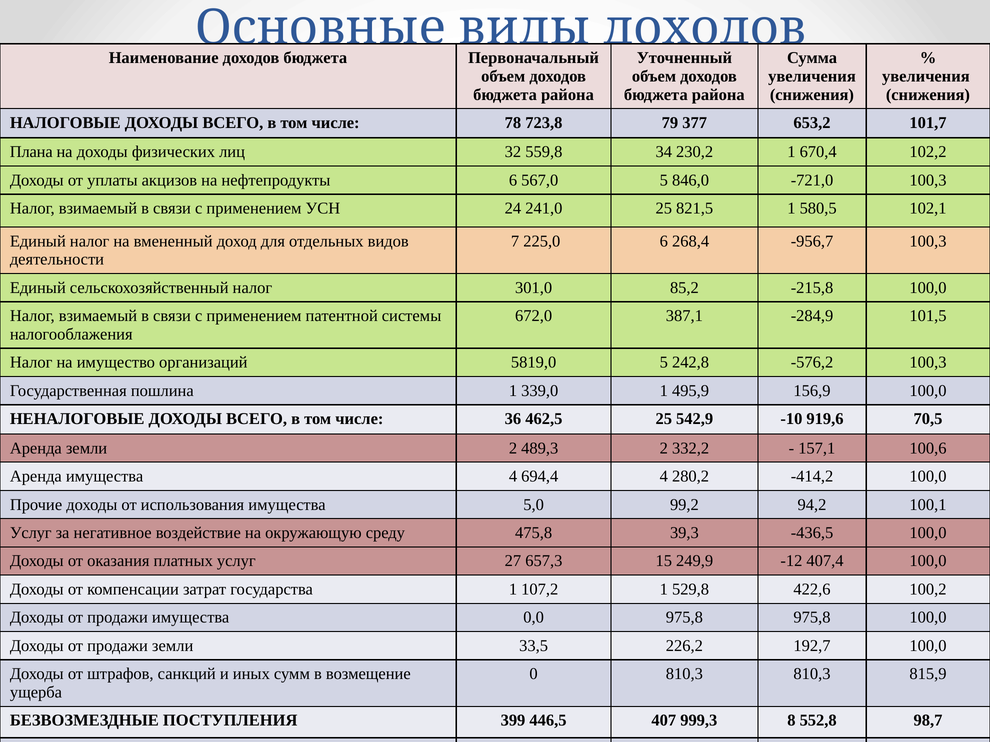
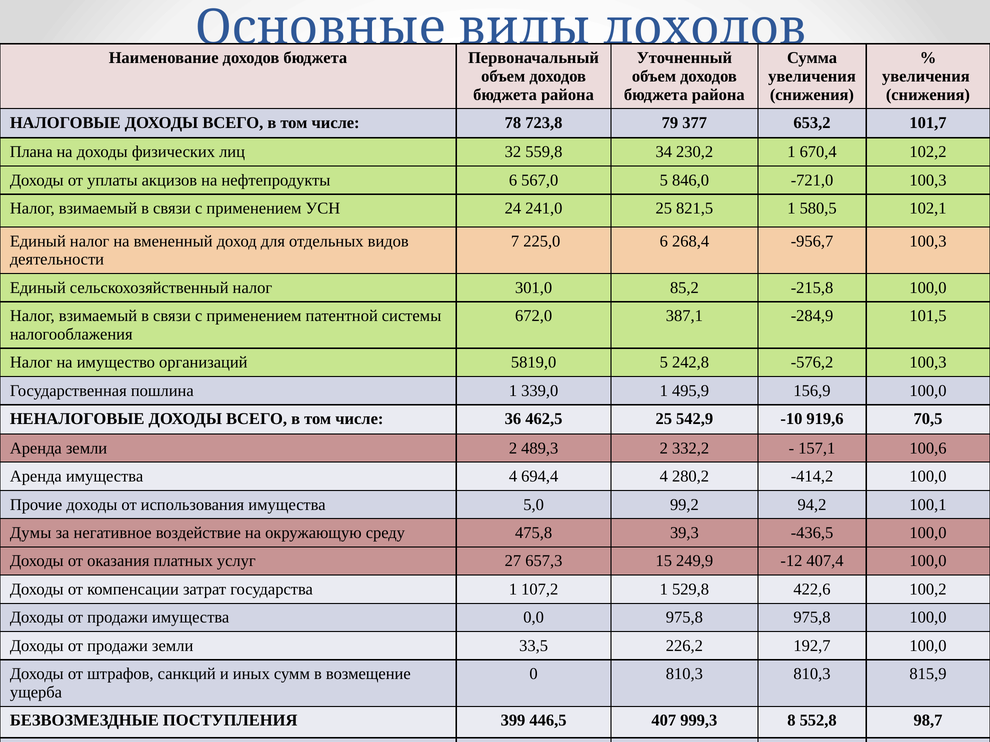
Услуг: Услуг -> Думы (31, 533)
